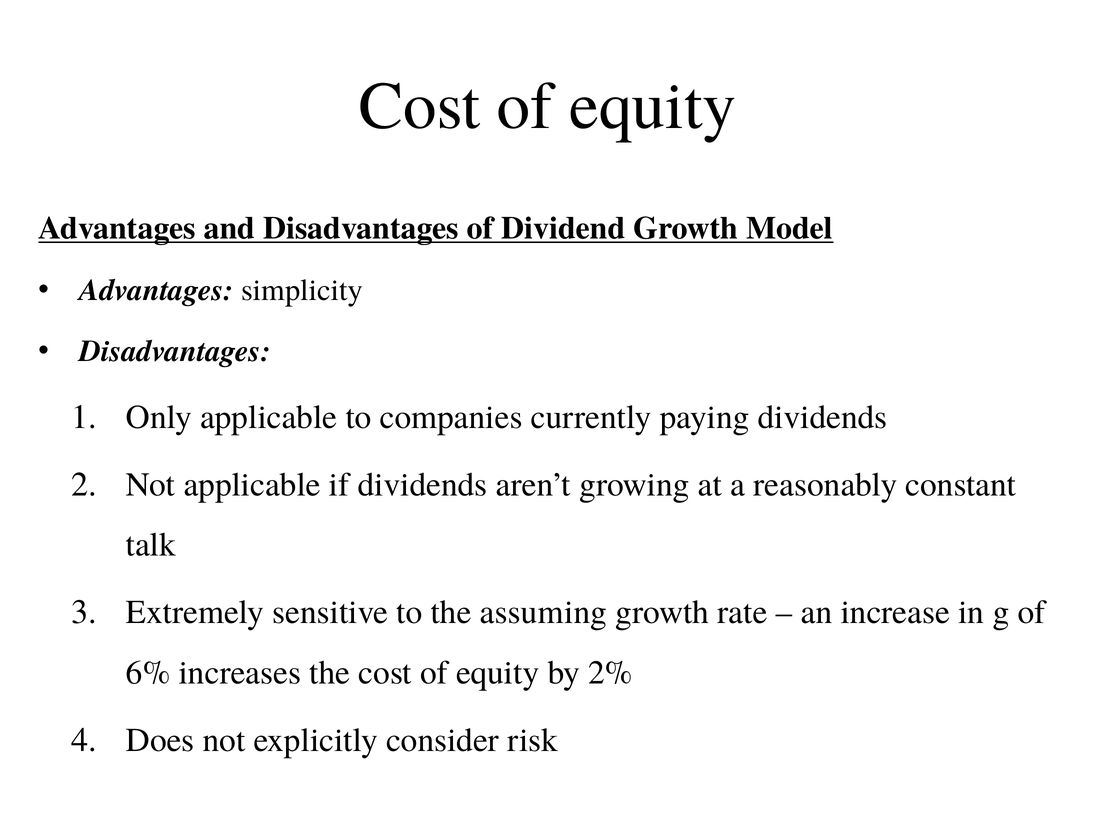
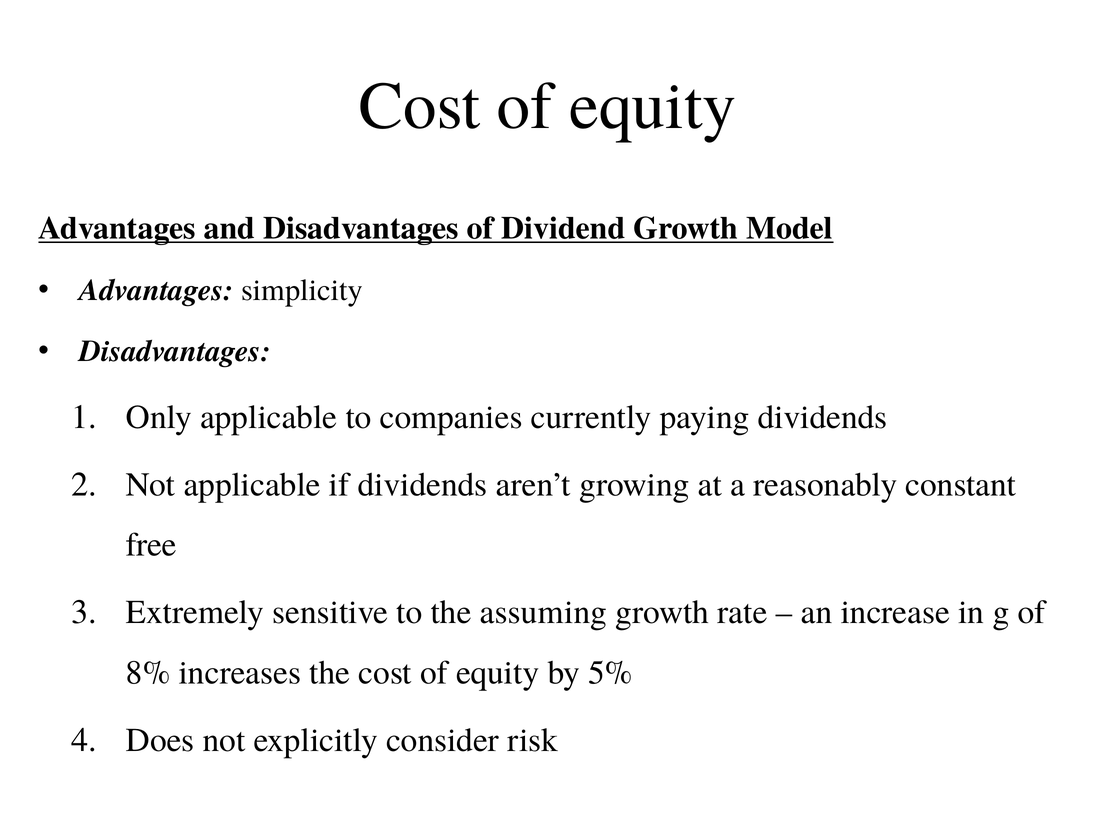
talk: talk -> free (151, 545)
6%: 6% -> 8% (148, 673)
2%: 2% -> 5% (611, 673)
